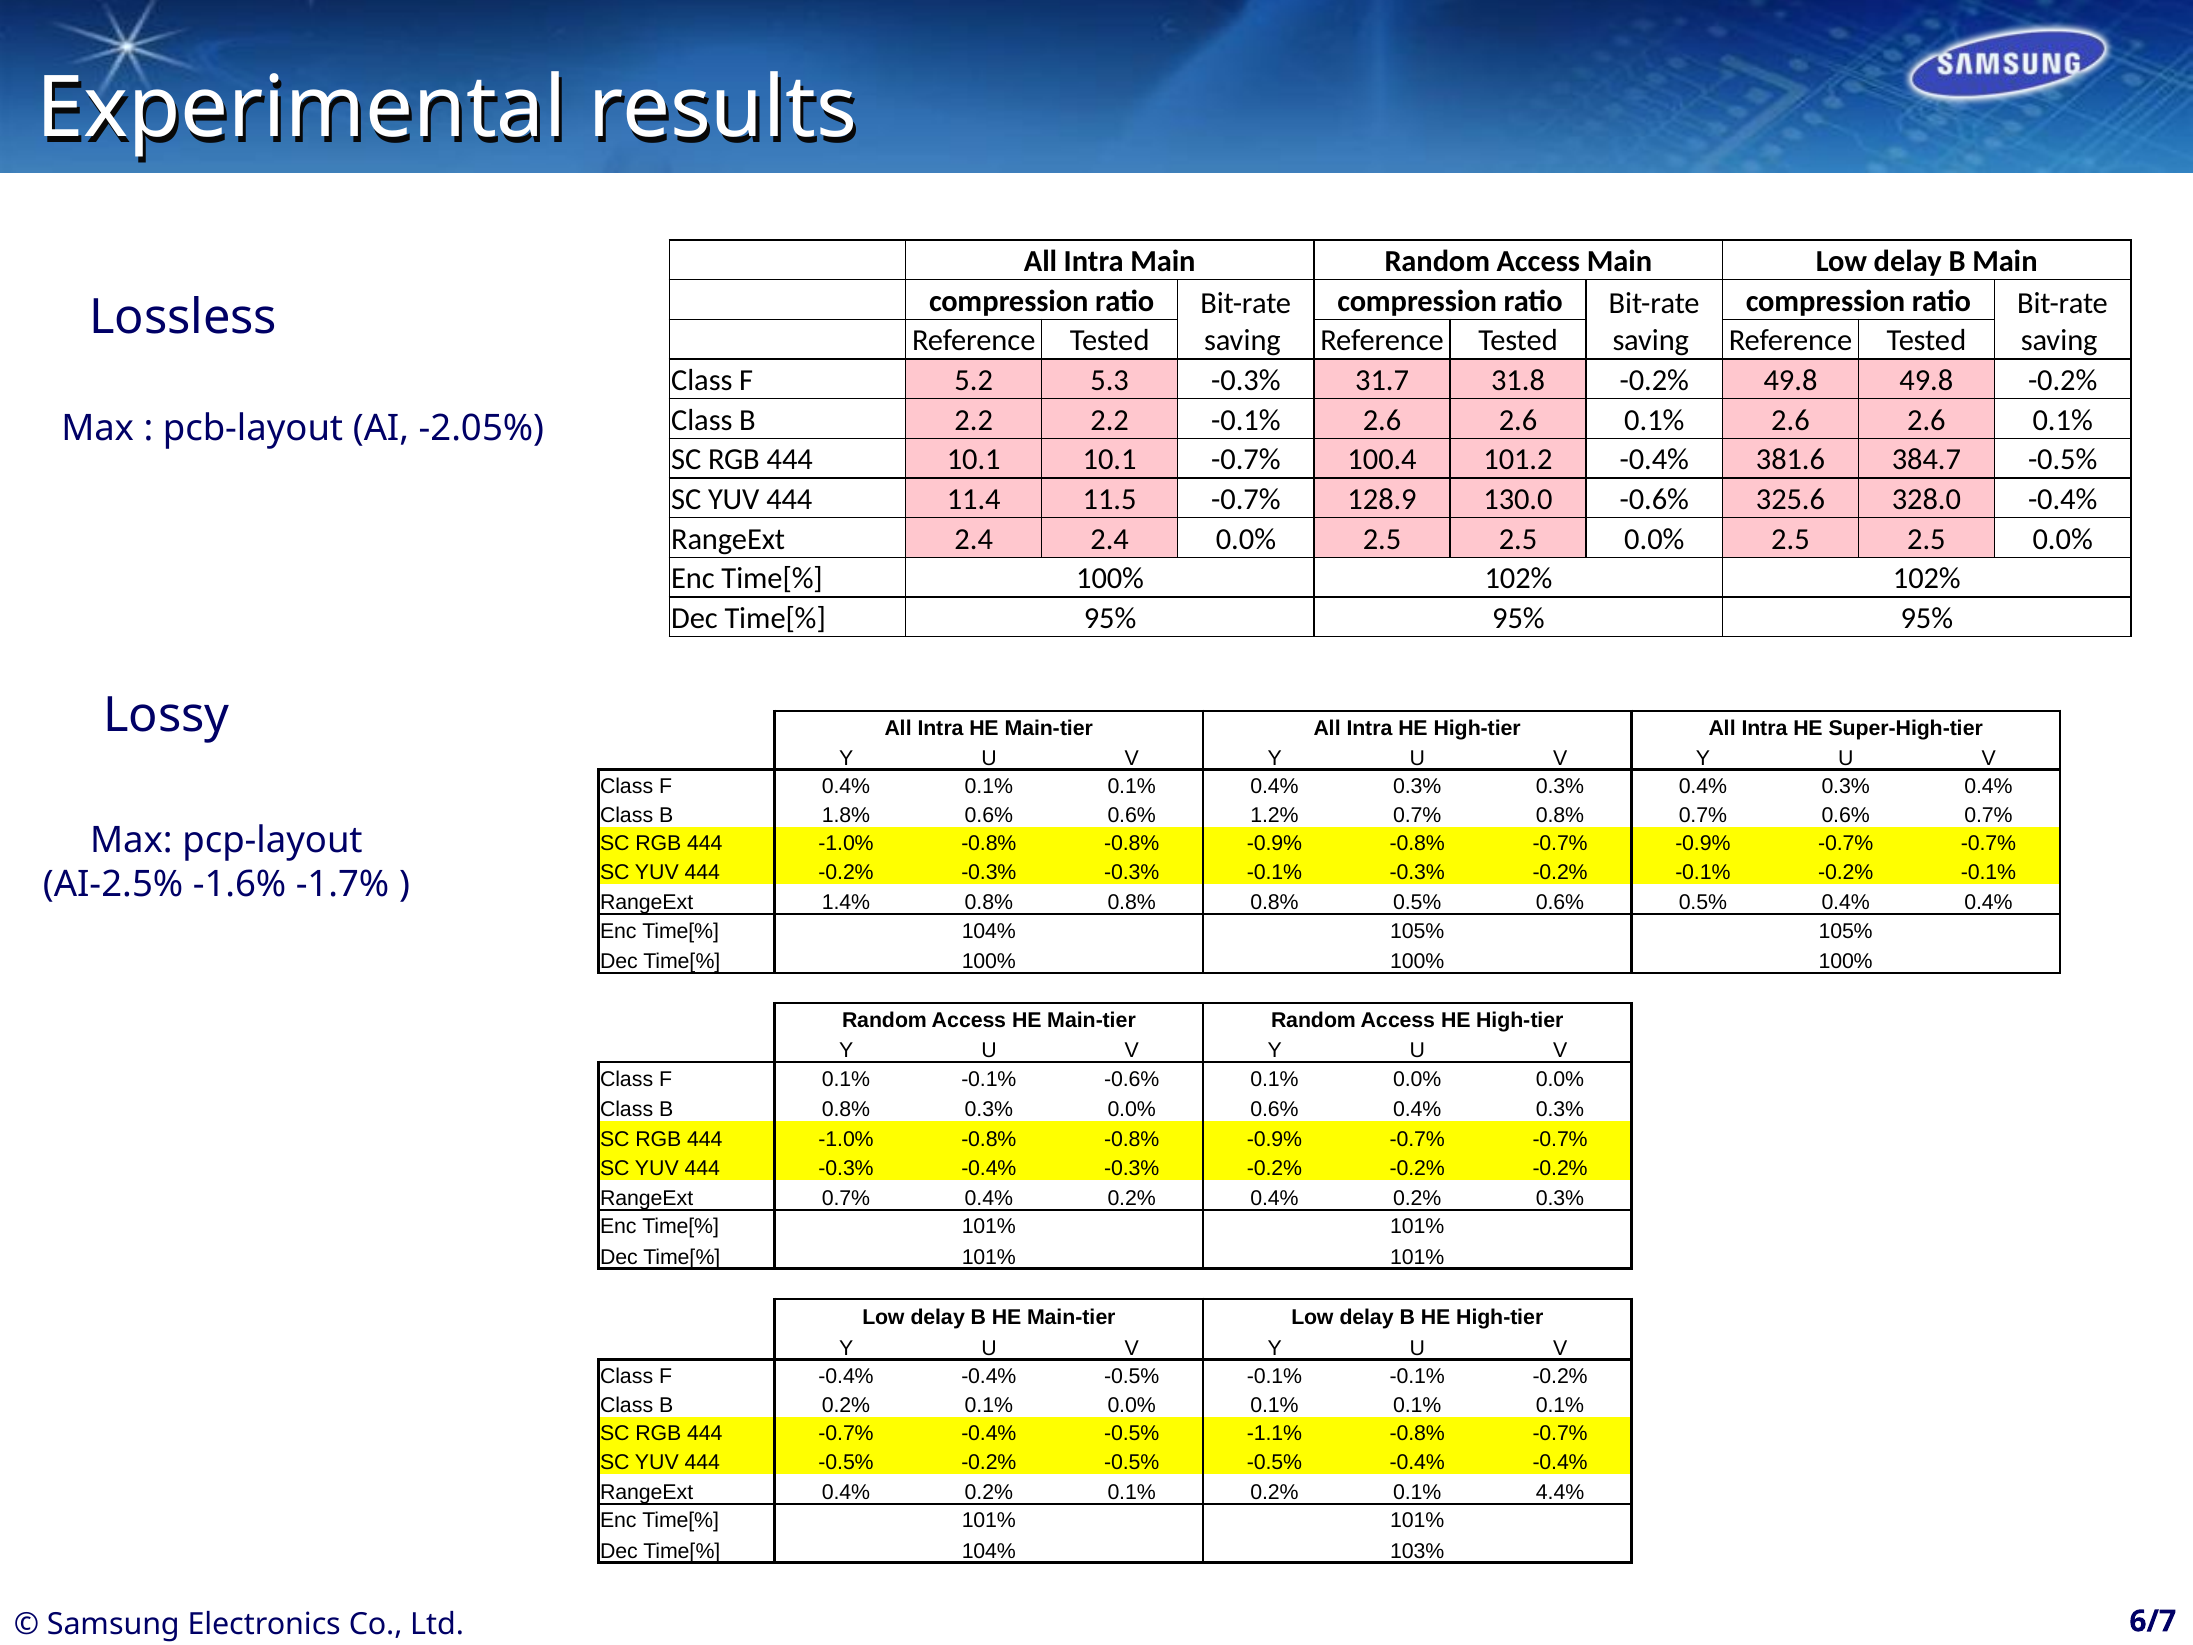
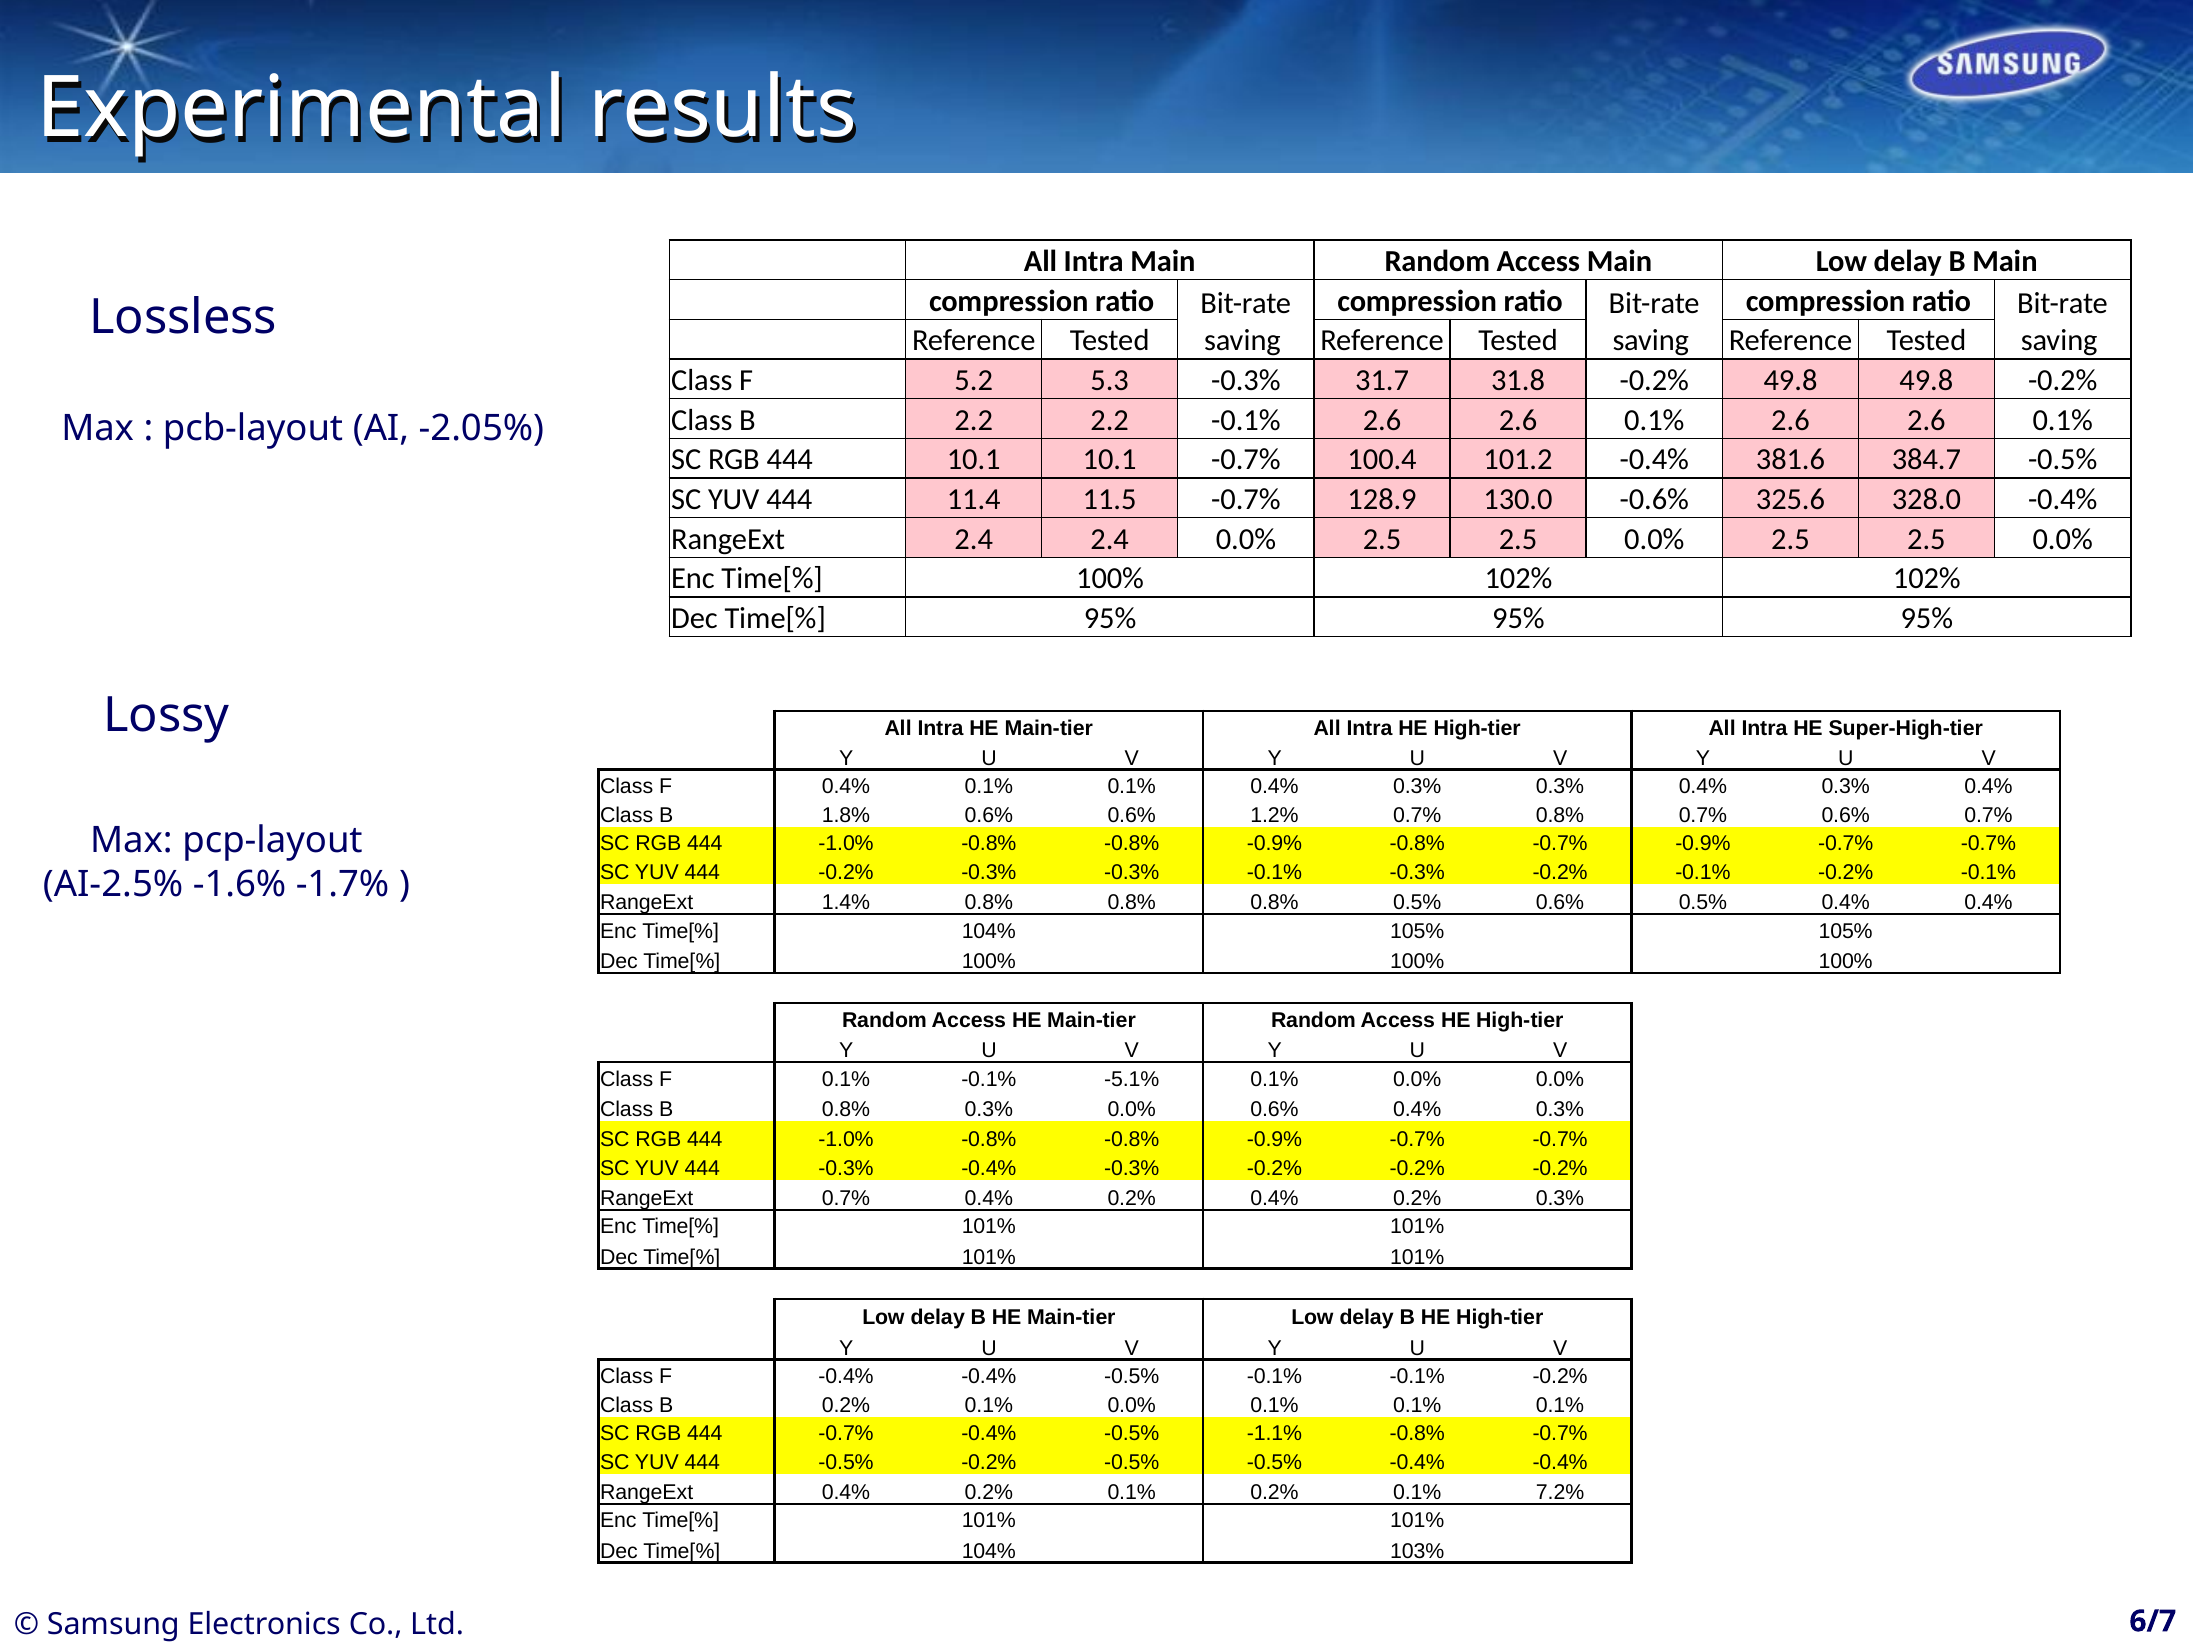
-0.1% -0.6%: -0.6% -> -5.1% (1132, 1079)
4.4%: 4.4% -> 7.2% (1560, 1492)
